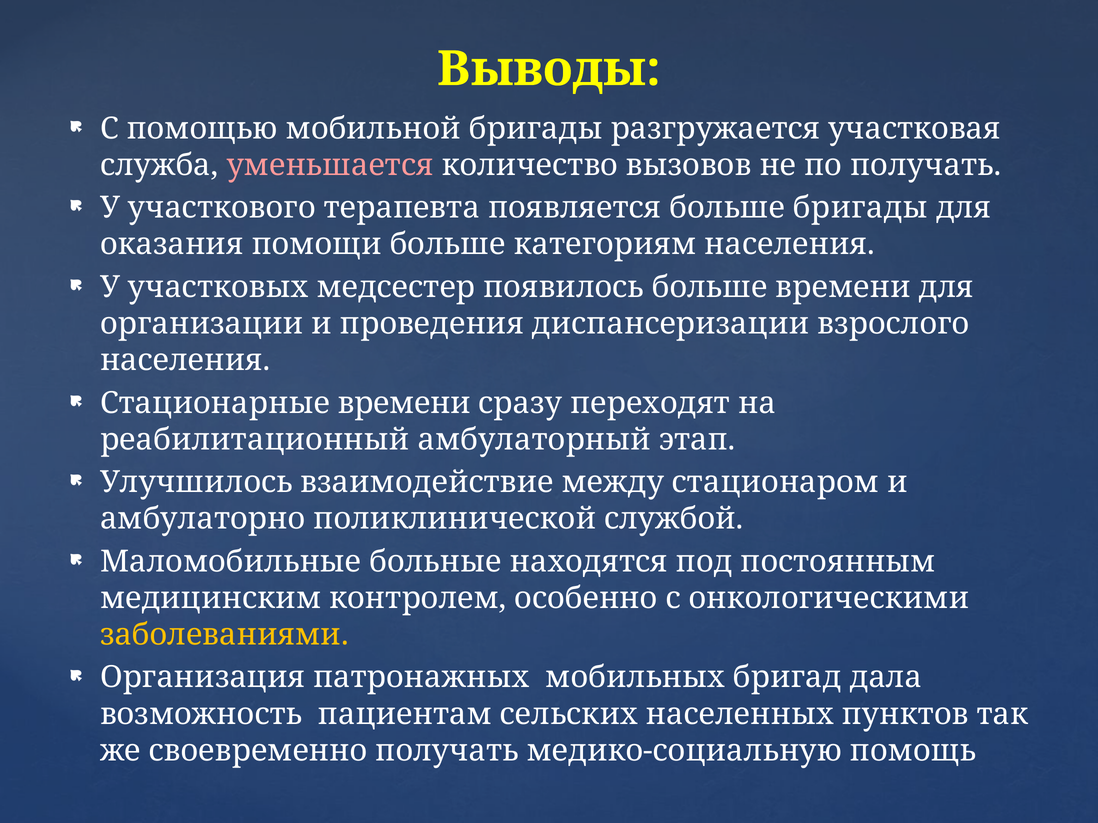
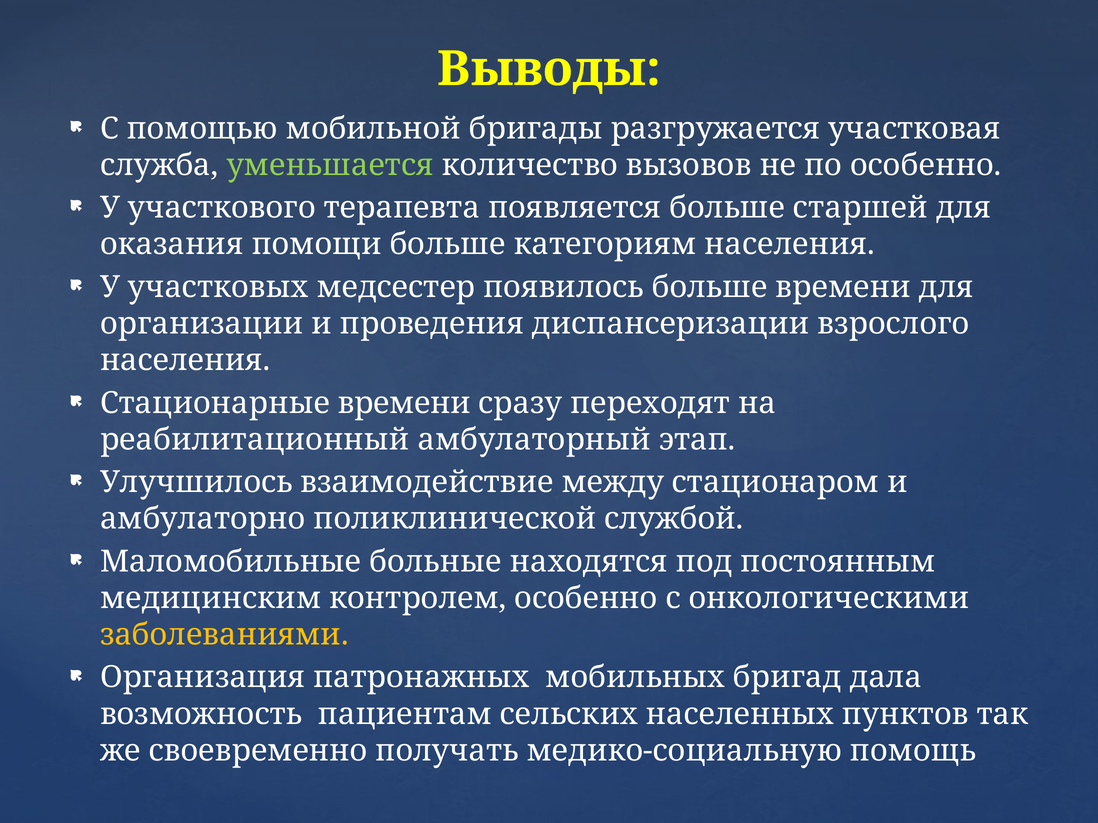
уменьшается colour: pink -> light green (330, 165)
по получать: получать -> особенно (926, 165)
больше бригады: бригады -> старшей (860, 208)
